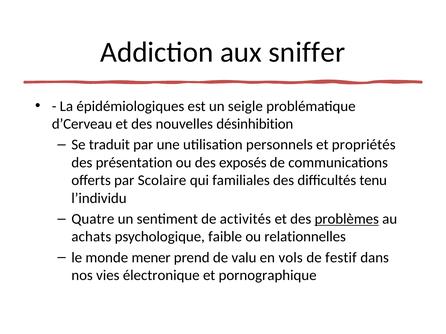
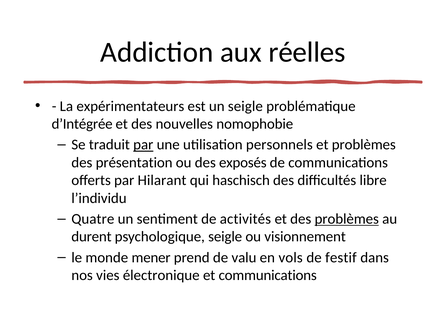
sniffer: sniffer -> réelles (307, 52)
épidémiologiques: épidémiologiques -> expérimentateurs (130, 106)
d’Cerveau: d’Cerveau -> d’Intégrée (82, 124)
désinhibition: désinhibition -> nomophobie (255, 124)
par underline: none -> present (143, 145)
et propriétés: propriétés -> problèmes (364, 145)
Scolaire: Scolaire -> Hilarant (162, 181)
familiales: familiales -> haschisch (241, 181)
tenu: tenu -> libre (373, 181)
achats: achats -> durent (91, 237)
psychologique faible: faible -> seigle (225, 237)
relationnelles: relationnelles -> visionnement (305, 237)
et pornographique: pornographique -> communications (268, 276)
